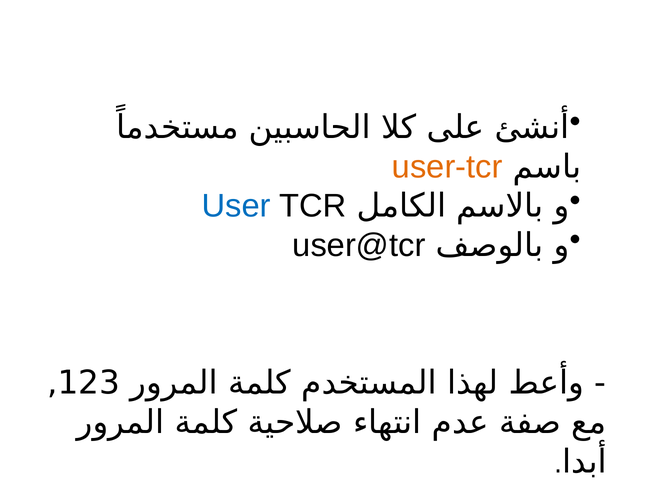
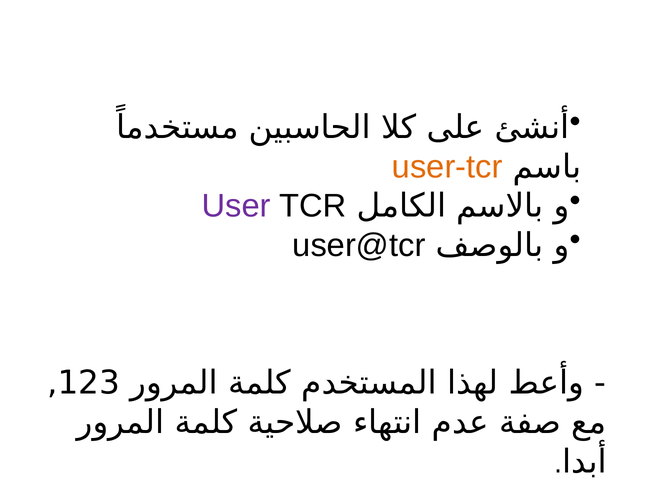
User colour: blue -> purple (236, 206)
